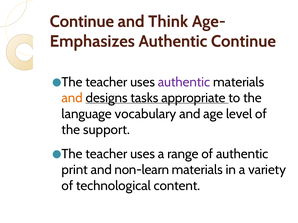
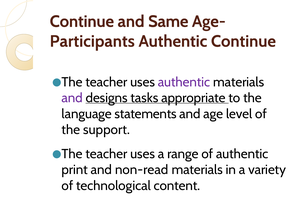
Think: Think -> Same (168, 22)
Emphasizes: Emphasizes -> Participants (92, 41)
and colour: orange -> purple (72, 98)
vocabulary: vocabulary -> statements (146, 114)
non-learn: non-learn -> non-read (142, 170)
